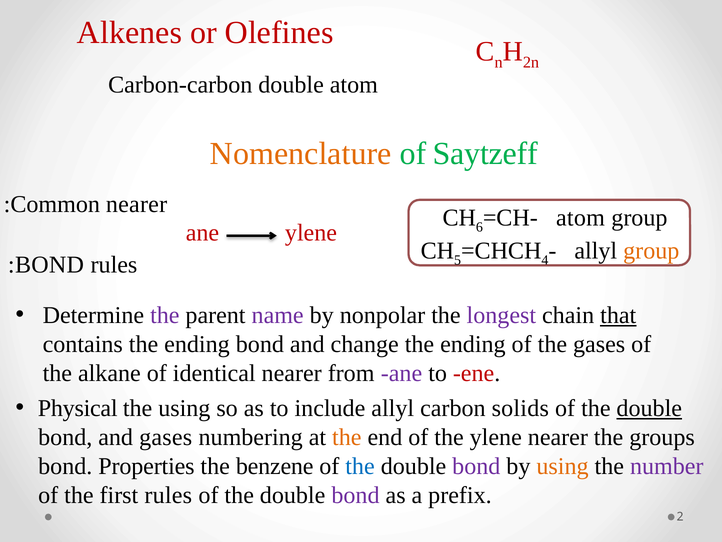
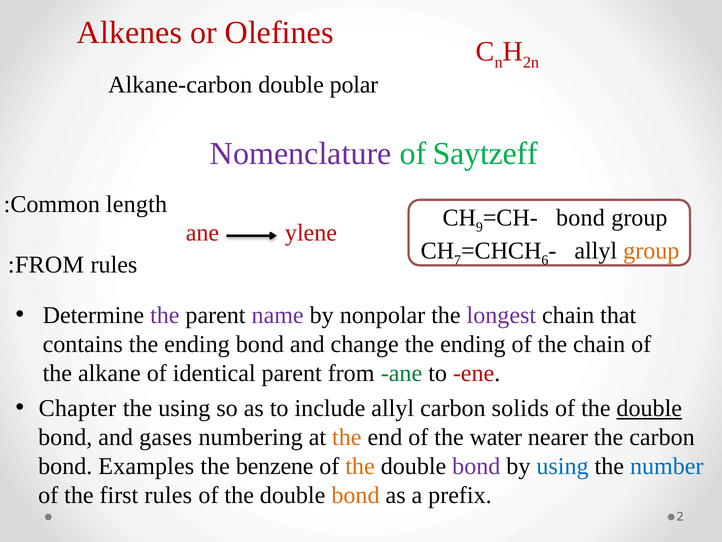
Carbon-carbon: Carbon-carbon -> Alkane-carbon (180, 85)
double atom: atom -> polar (354, 85)
Nomenclature colour: orange -> purple (301, 154)
Common nearer: nearer -> length (137, 204)
6: 6 -> 9 (479, 227)
atom: atom -> bond (580, 218)
5: 5 -> 7 (458, 260)
4: 4 -> 6 (545, 260)
BOND: BOND -> FROM (50, 264)
that underline: present -> none (618, 315)
the gases: gases -> chain (599, 344)
identical nearer: nearer -> parent (292, 373)
ane colour: purple -> green (402, 373)
Physical: Physical -> Chapter (77, 408)
the ylene: ylene -> water (496, 437)
the groups: groups -> carbon (662, 437)
Properties: Properties -> Examples (146, 466)
the colour: blue -> orange (360, 466)
using colour: orange -> blue (563, 466)
number colour: purple -> blue (667, 466)
bond colour: purple -> orange (355, 495)
